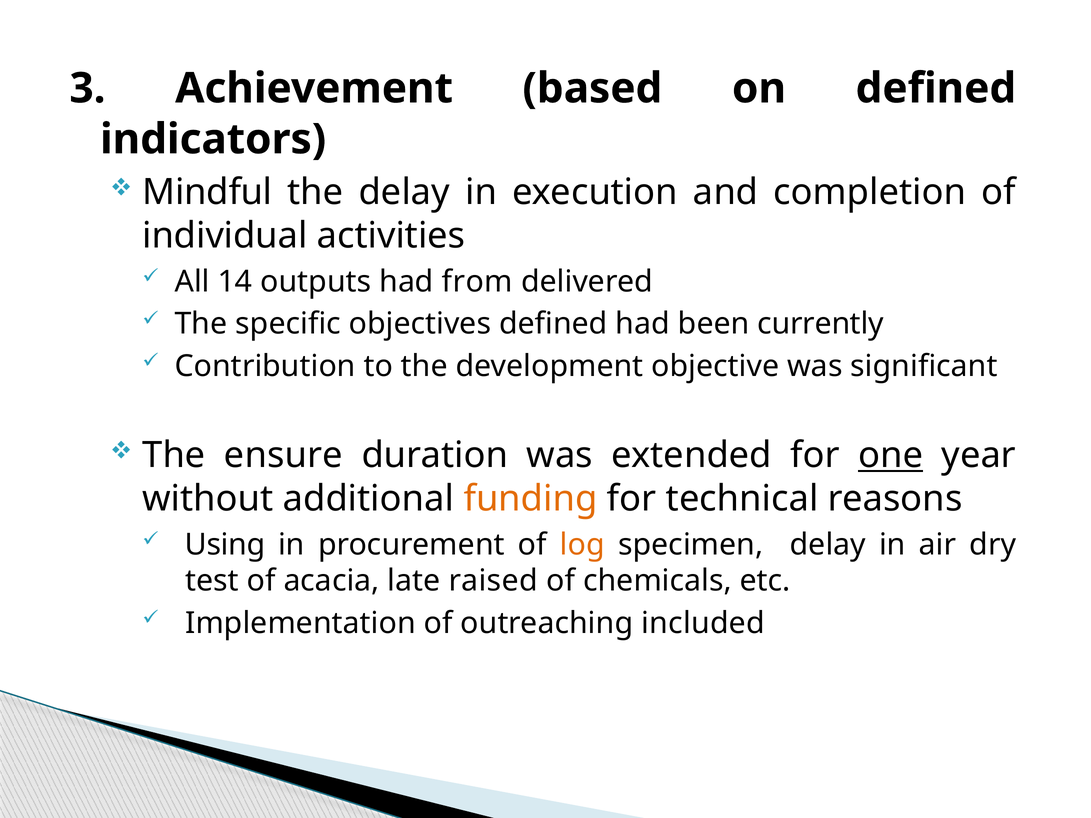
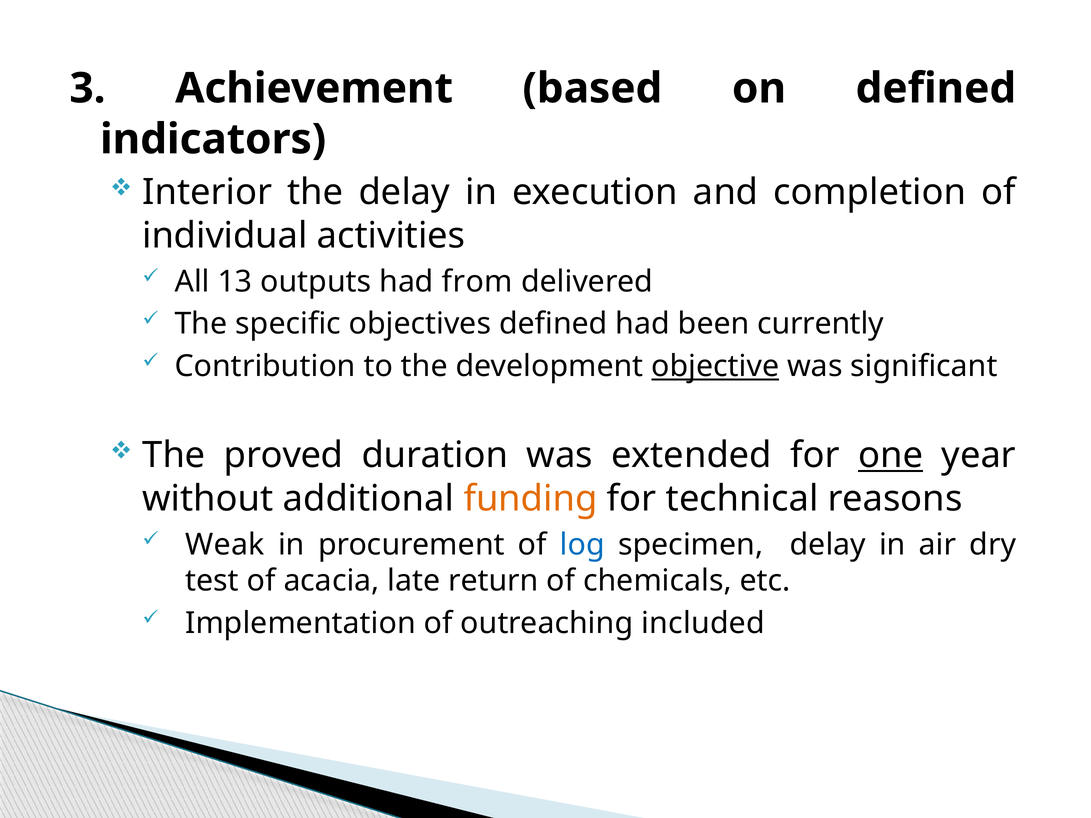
Mindful: Mindful -> Interior (207, 192)
14: 14 -> 13 (235, 282)
objective underline: none -> present (715, 366)
ensure: ensure -> proved (284, 455)
Using: Using -> Weak (225, 545)
log colour: orange -> blue (582, 545)
raised: raised -> return (493, 581)
